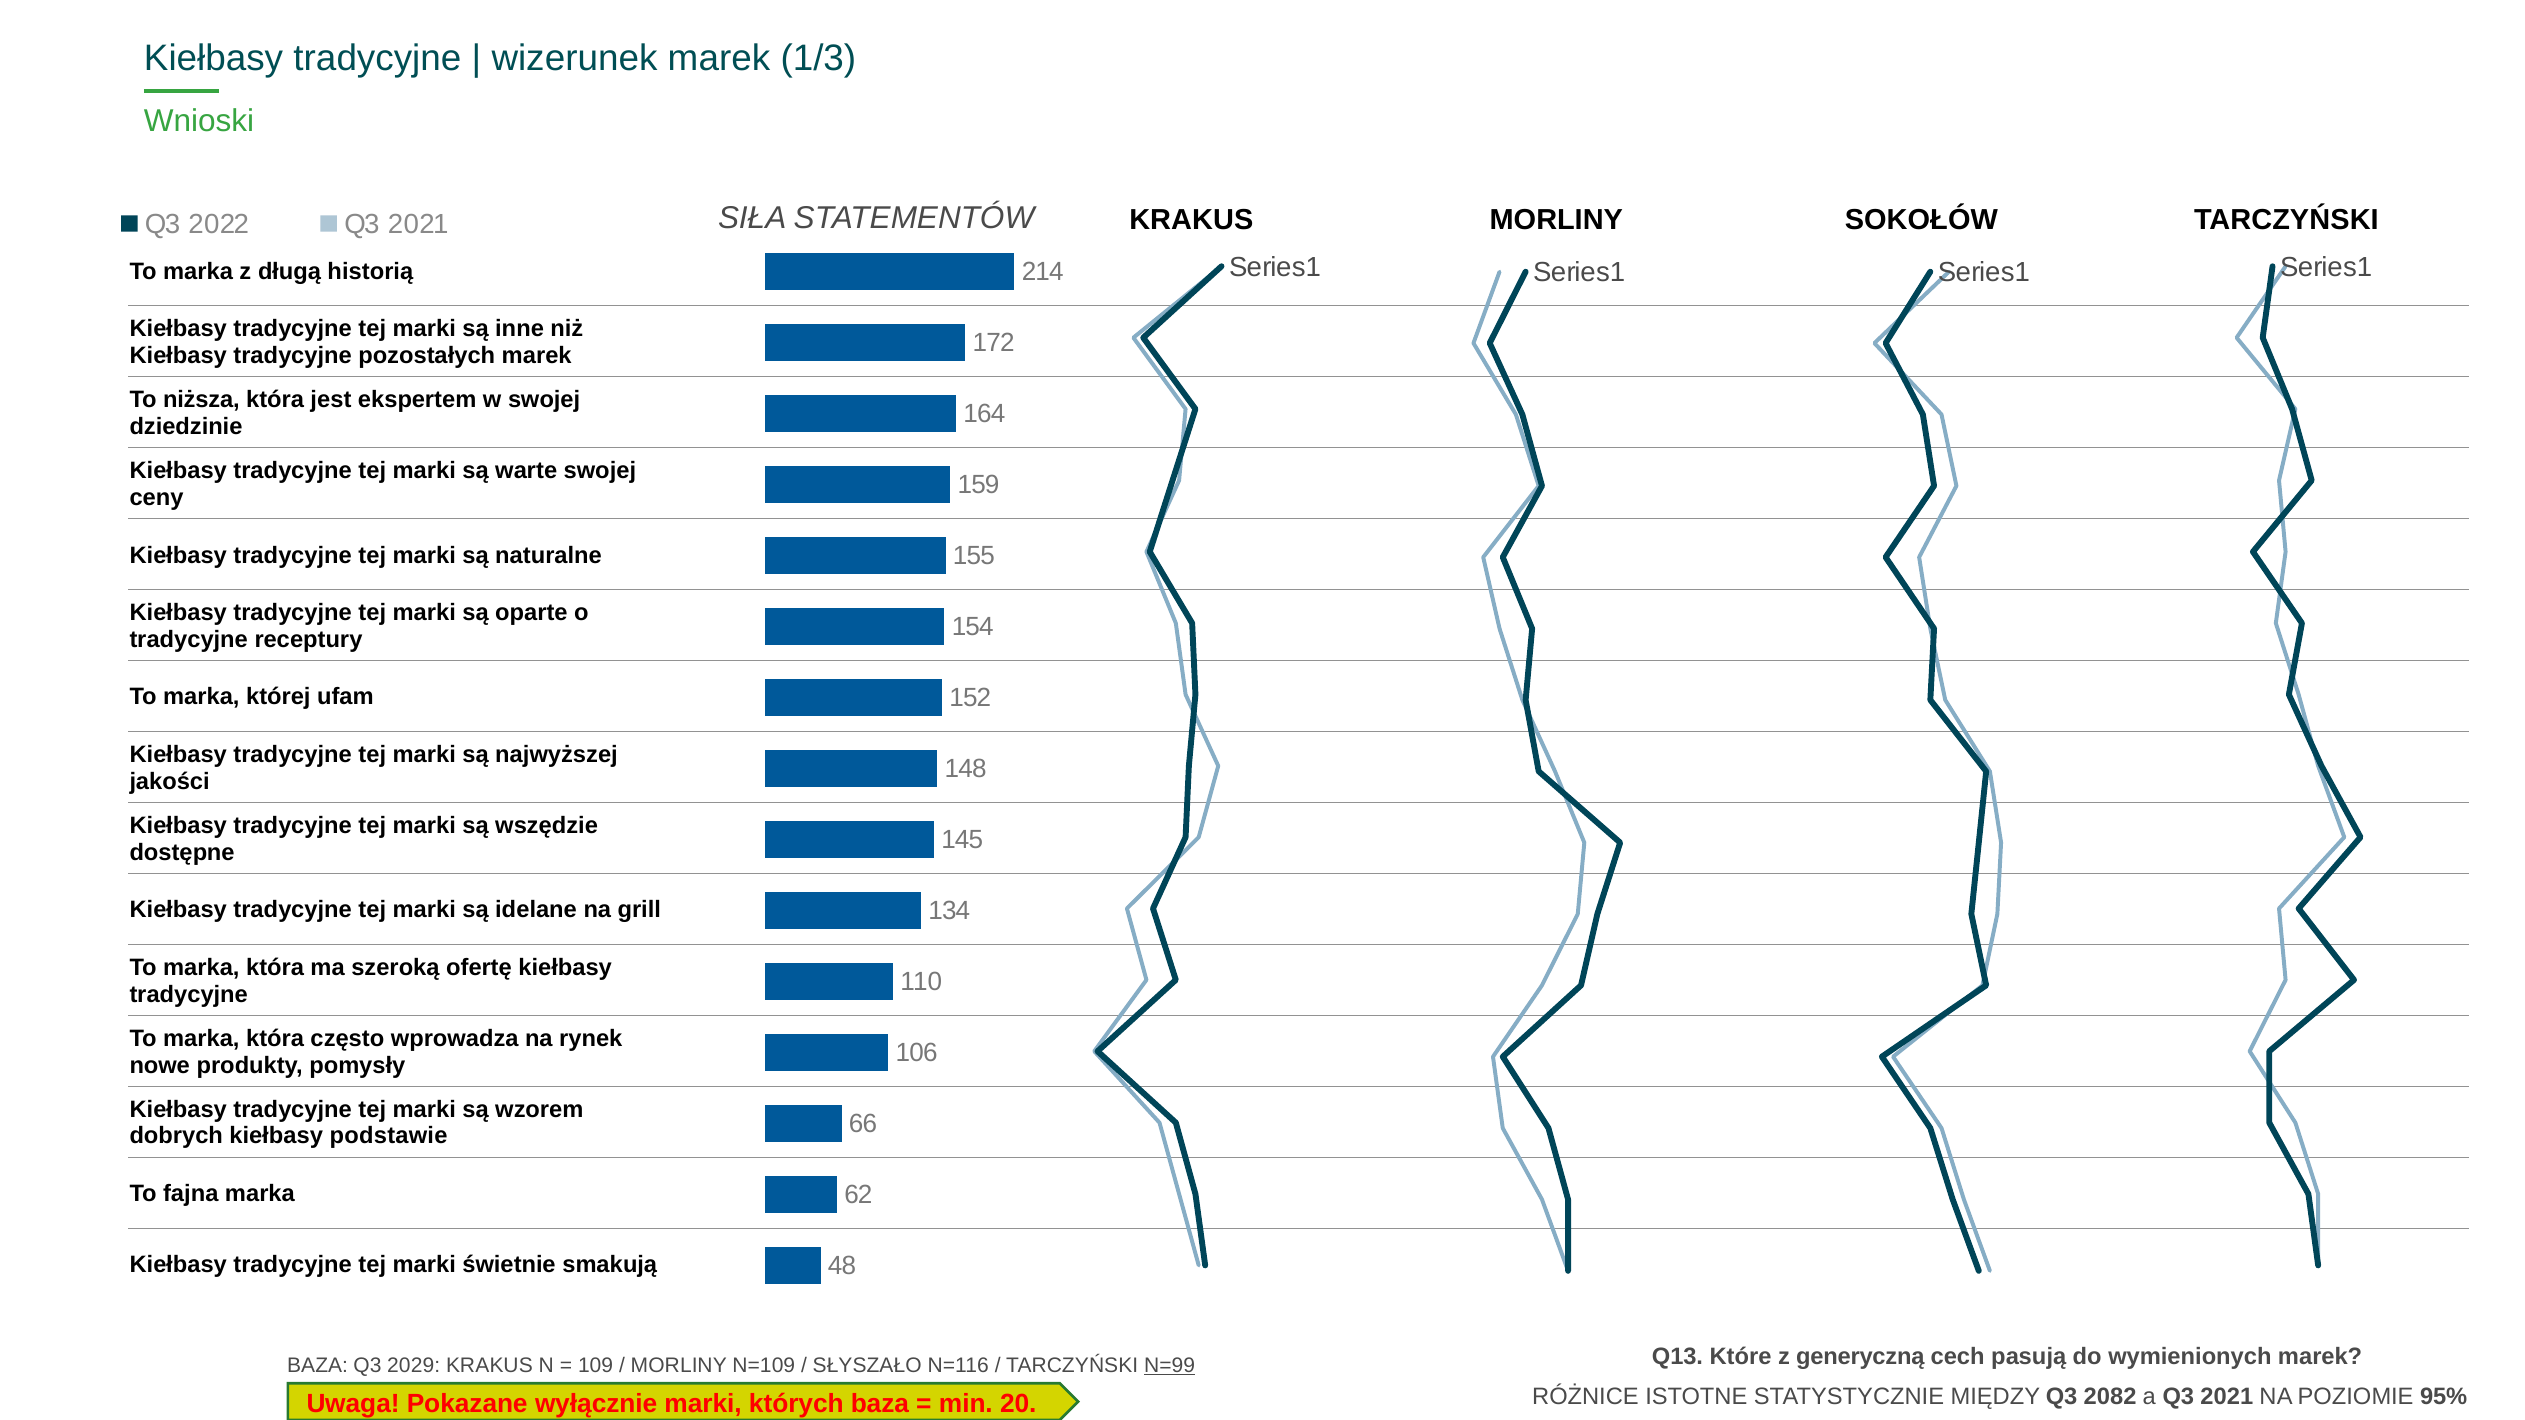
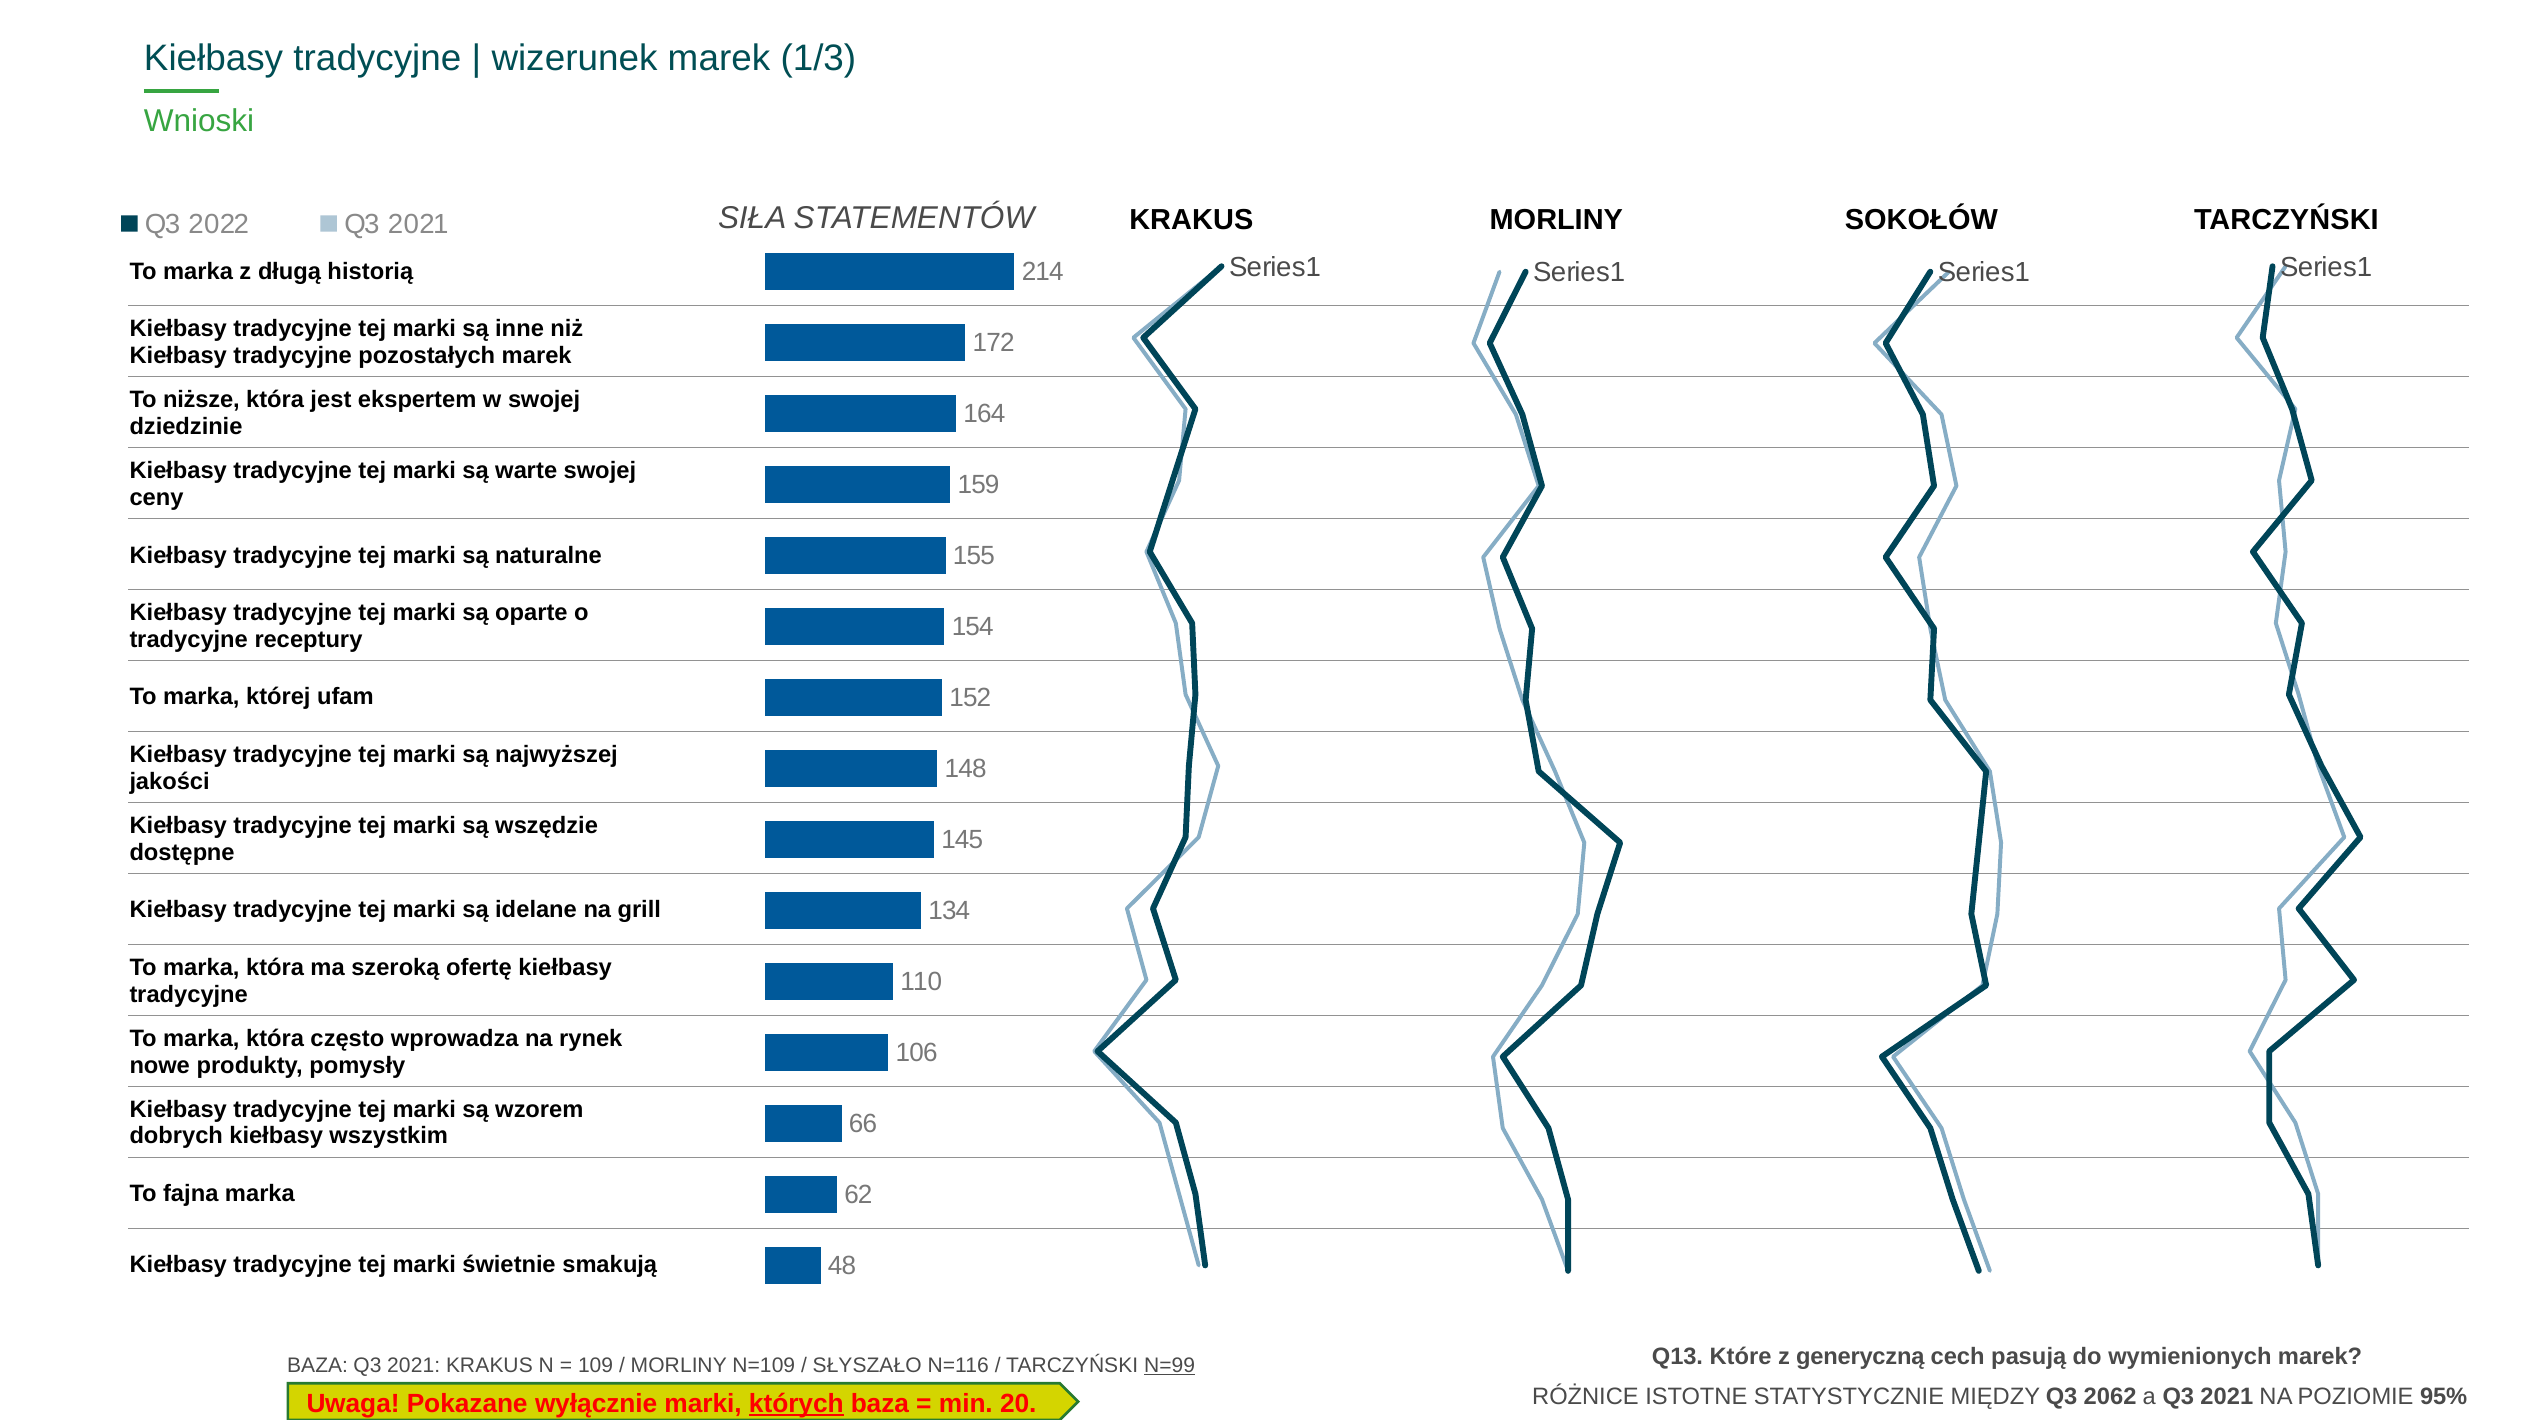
niższa: niższa -> niższe (201, 400)
podstawie: podstawie -> wszystkim (389, 1136)
BAZA Q3 2029: 2029 -> 2021 (414, 1365)
2082: 2082 -> 2062 (2110, 1397)
których underline: none -> present (796, 1404)
